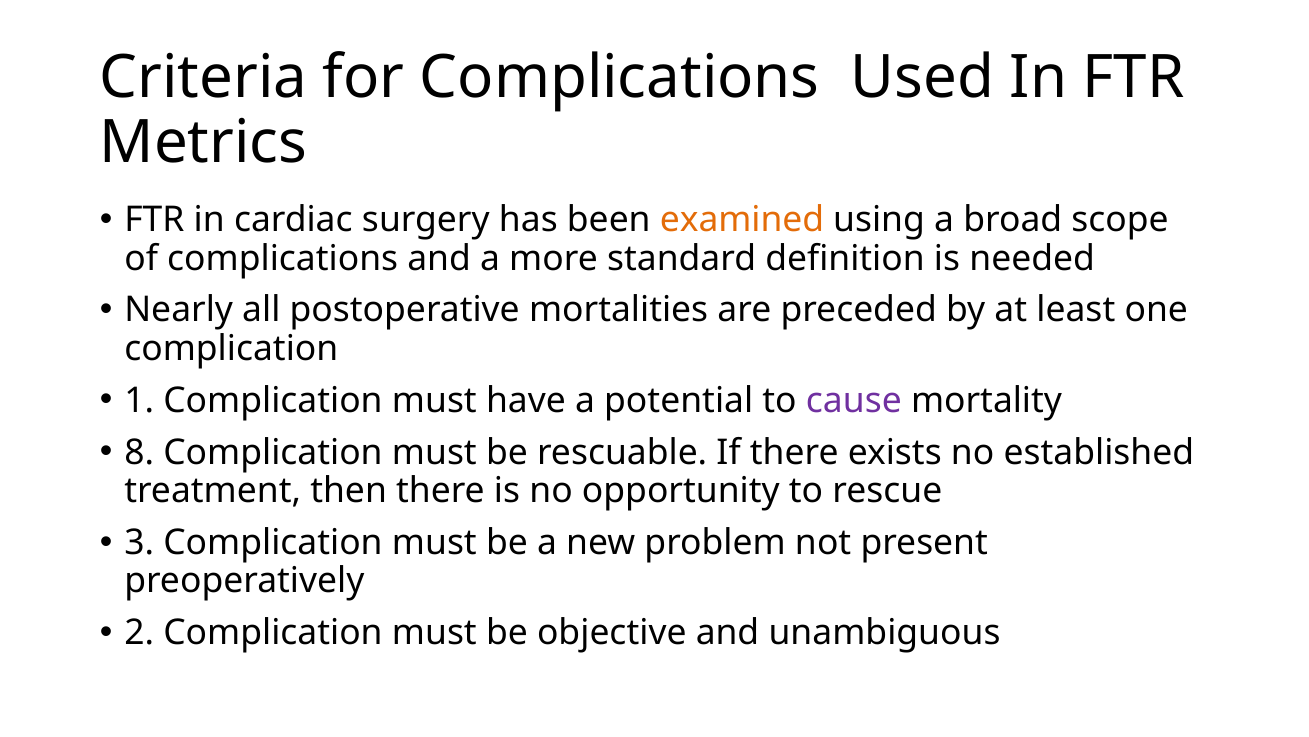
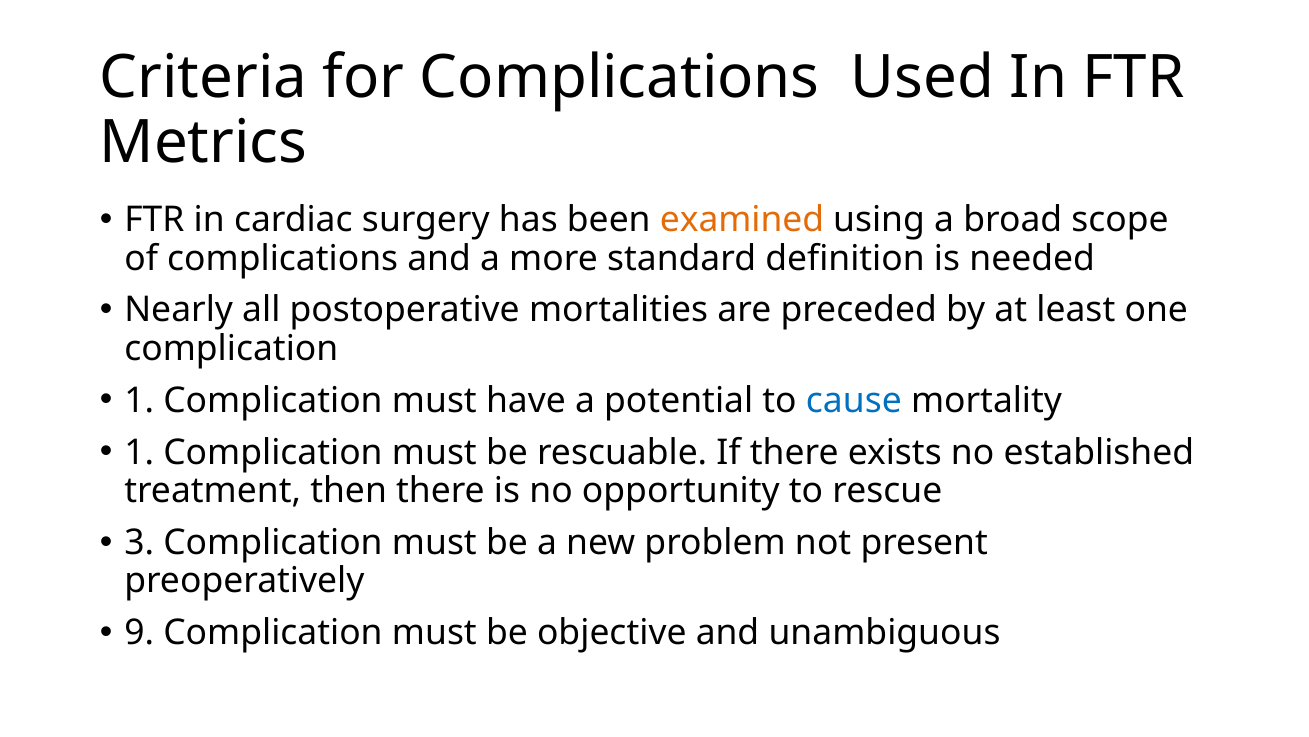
cause colour: purple -> blue (854, 400)
8: 8 -> 1 (139, 452)
2: 2 -> 9 (139, 632)
